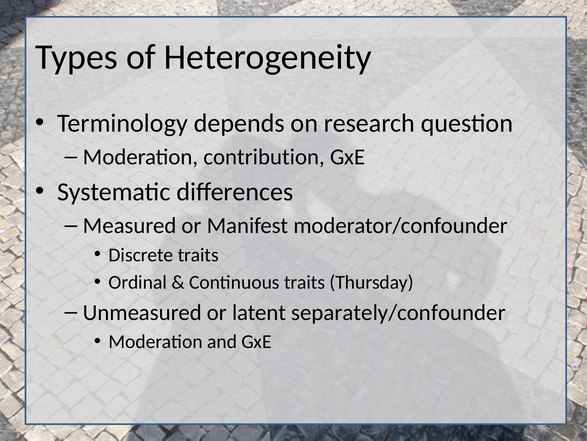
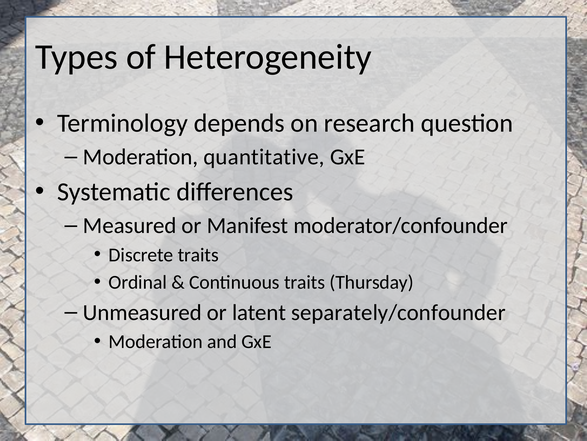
contribution: contribution -> quantitative (264, 157)
